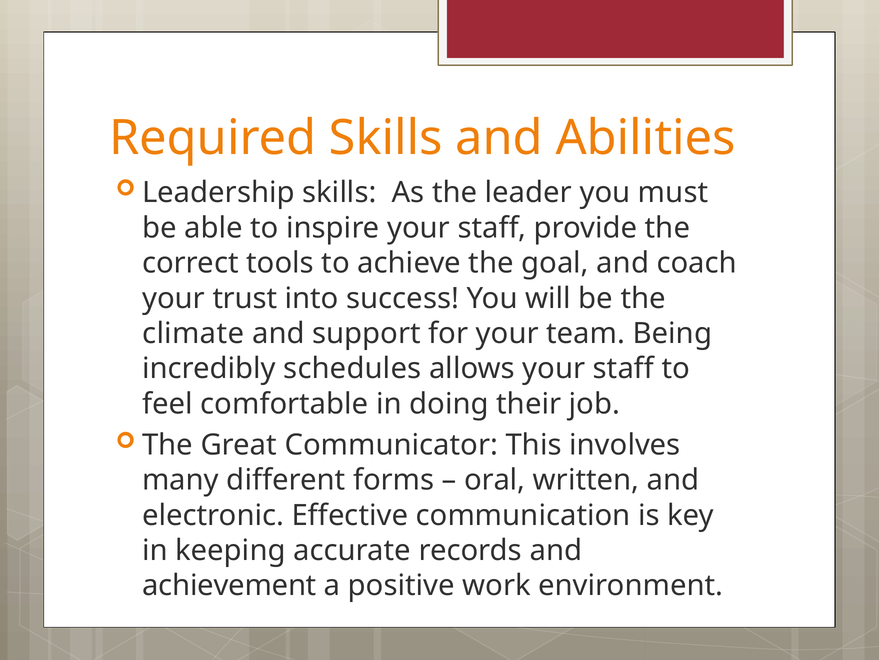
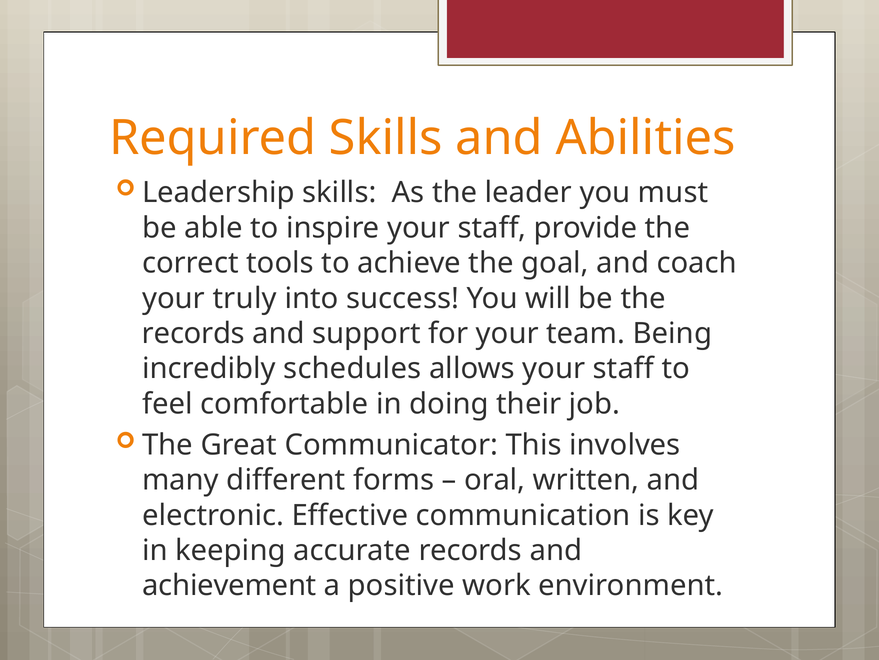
trust: trust -> truly (245, 298)
climate: climate -> records (193, 333)
